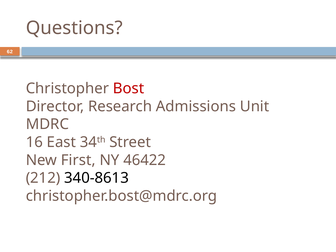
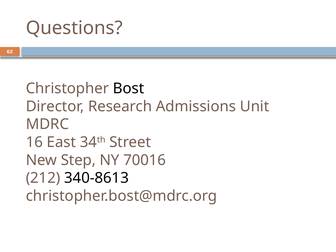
Bost colour: red -> black (129, 88)
First: First -> Step (78, 160)
46422: 46422 -> 70016 (145, 160)
